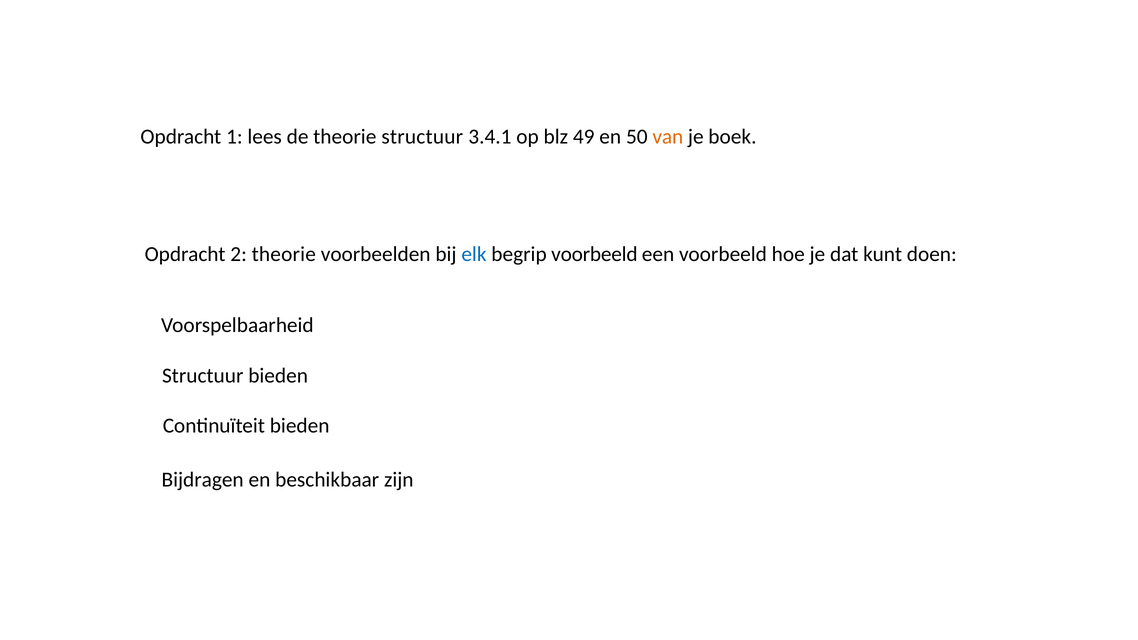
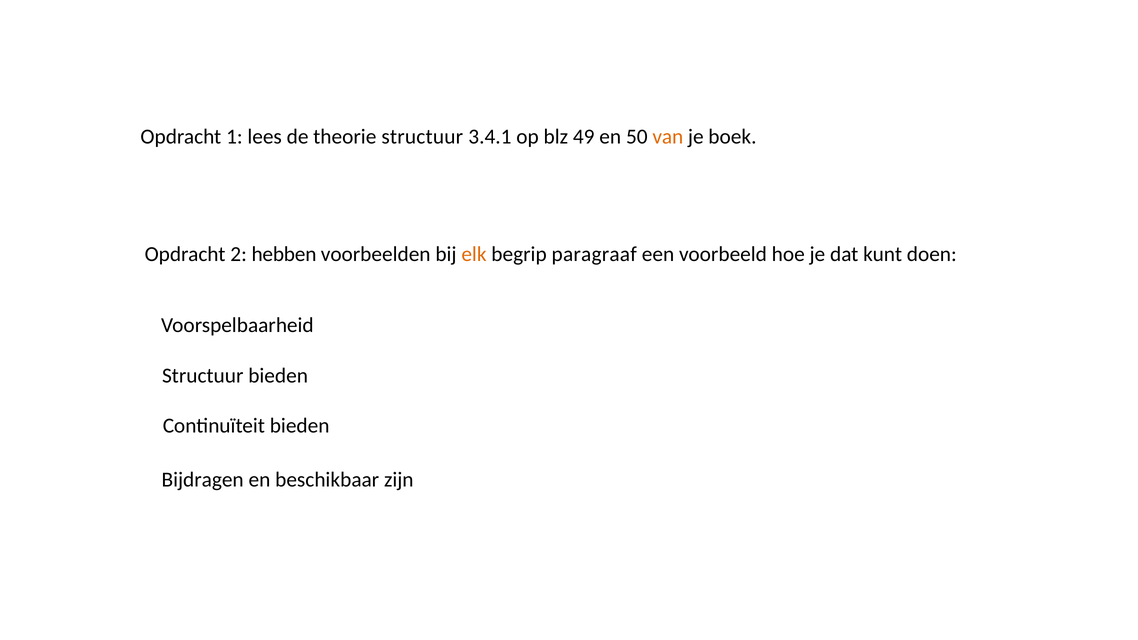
2 theorie: theorie -> hebben (284, 254)
elk colour: blue -> orange (474, 254)
begrip voorbeeld: voorbeeld -> paragraaf (594, 254)
